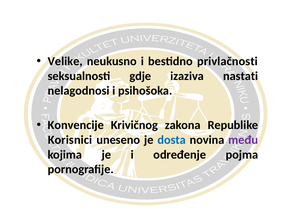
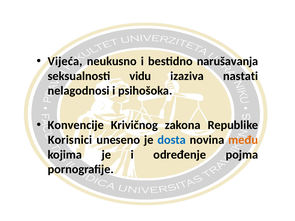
Velike: Velike -> Vijeća (65, 61)
privlačnosti: privlačnosti -> narušavanja (228, 61)
gdje: gdje -> vidu (140, 76)
među colour: purple -> orange (243, 140)
